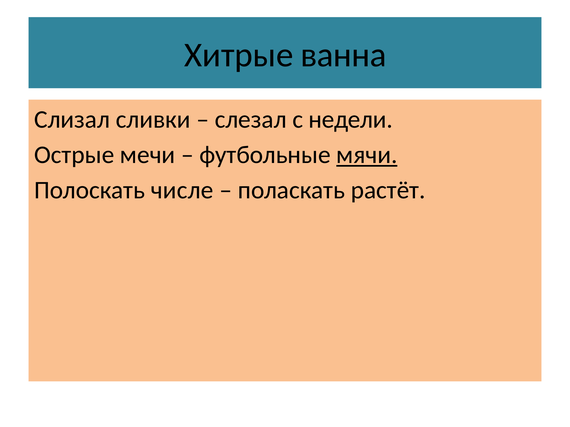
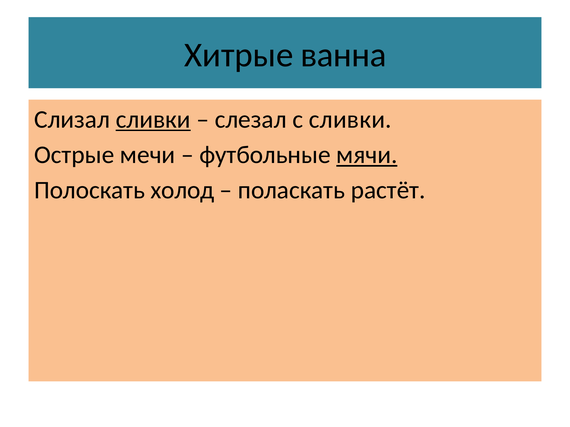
сливки underline: none -> present (153, 120)
с недели: недели -> сливки (350, 120)
числе: числе -> холод (182, 191)
